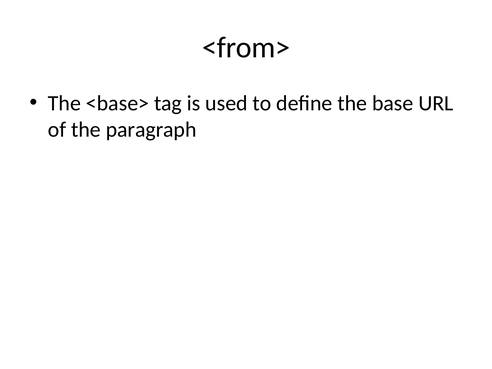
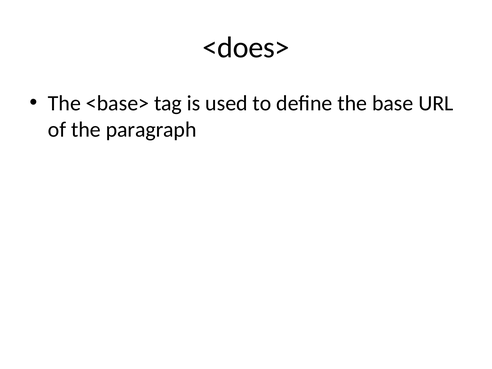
<from>: <from> -> <does> (246, 48)
